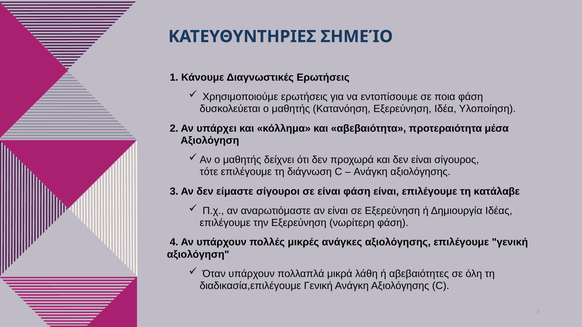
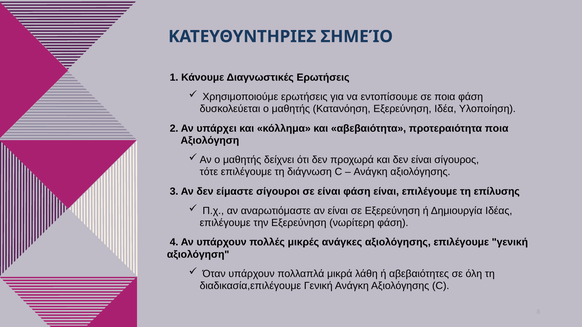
προτεραιότητα μέσα: μέσα -> ποια (497, 128)
κατάλαβε: κατάλαβε -> επίλυσης (497, 191)
